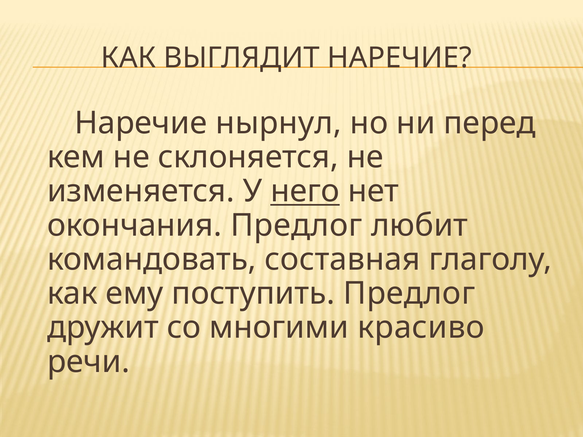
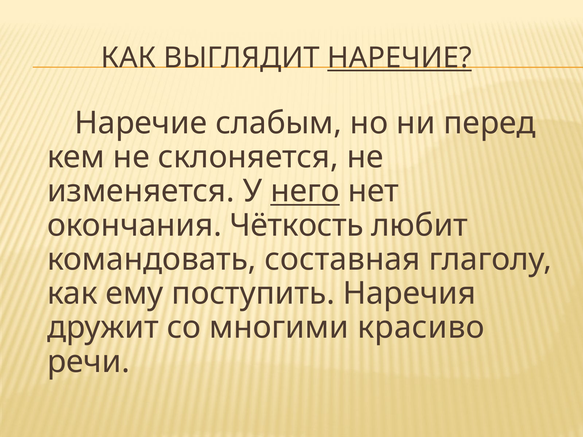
НАРЕЧИЕ underline: none -> present (400, 58)
нырнул: нырнул -> слабым (279, 123)
окончания Предлог: Предлог -> Чёткость (297, 225)
поступить Предлог: Предлог -> Наречия (409, 294)
